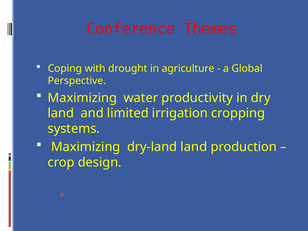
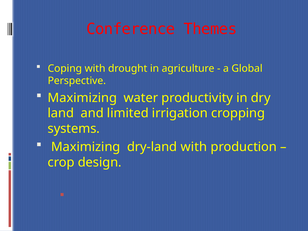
dry-land land: land -> with (194, 147)
